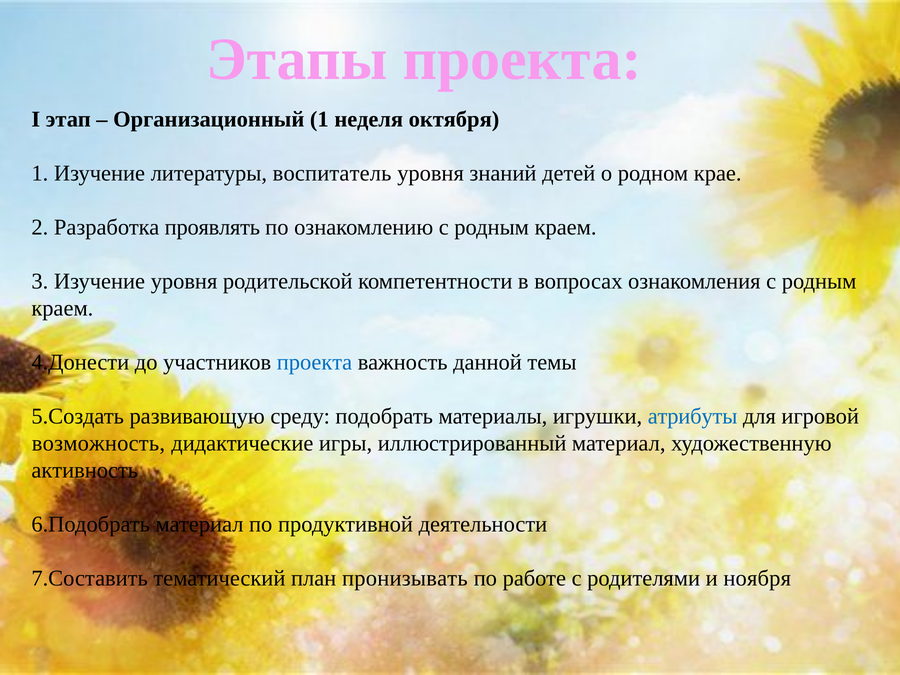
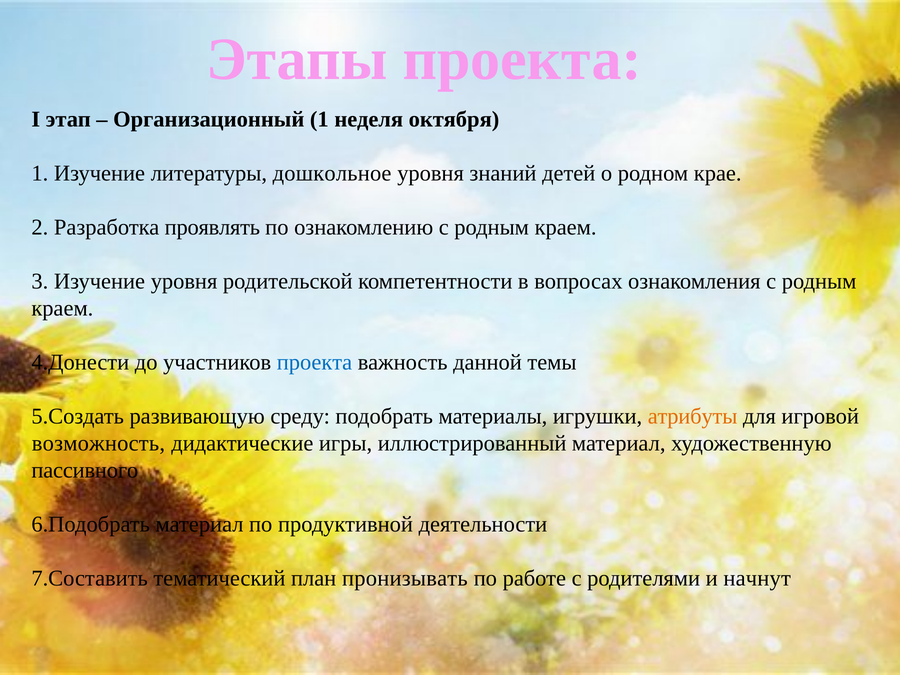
воспитатель: воспитатель -> дошкольное (332, 173)
атрибуты colour: blue -> orange (693, 416)
активность: активность -> пассивного (85, 470)
ноября: ноября -> начнут (757, 578)
